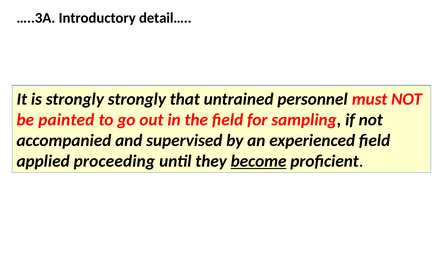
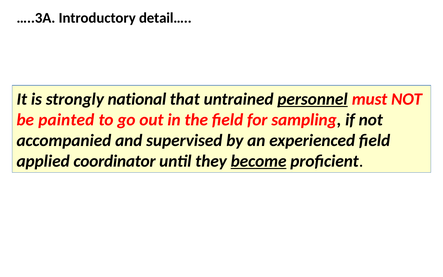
strongly strongly: strongly -> national (137, 99)
personnel underline: none -> present (313, 99)
proceeding: proceeding -> coordinator (115, 161)
